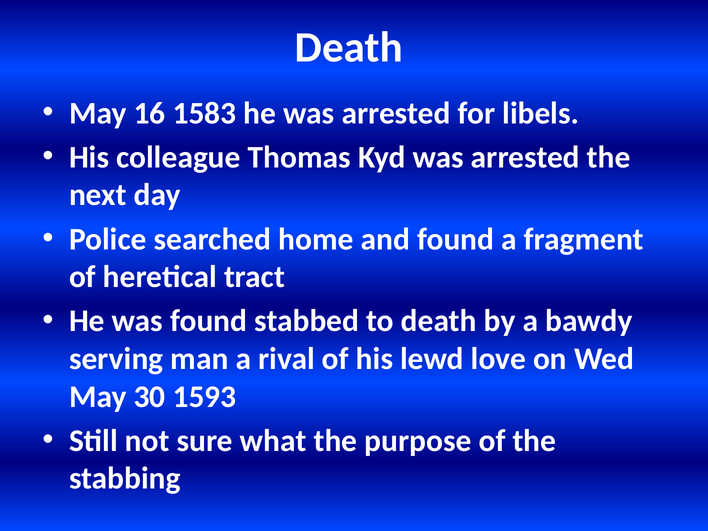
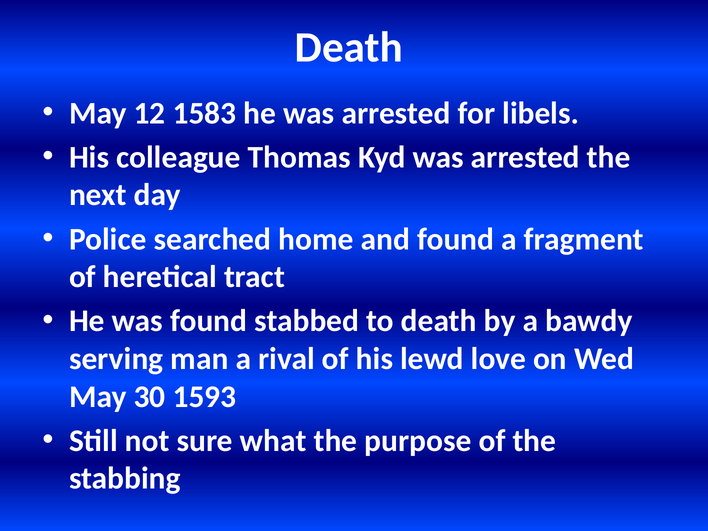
16: 16 -> 12 (149, 113)
